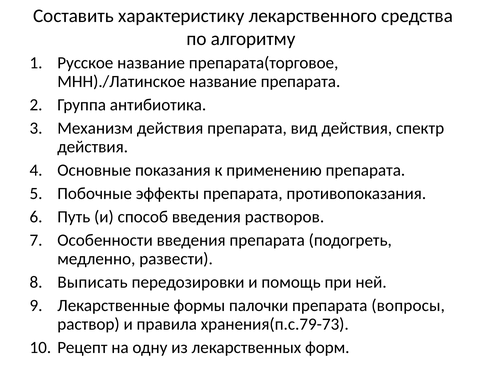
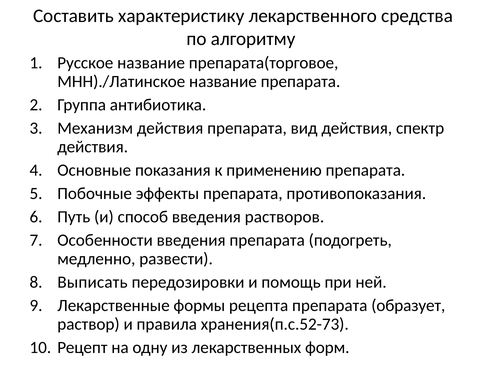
палочки: палочки -> рецепта (259, 305)
вопросы: вопросы -> образует (408, 305)
хранения(п.с.79-73: хранения(п.с.79-73 -> хранения(п.с.52-73 (275, 324)
